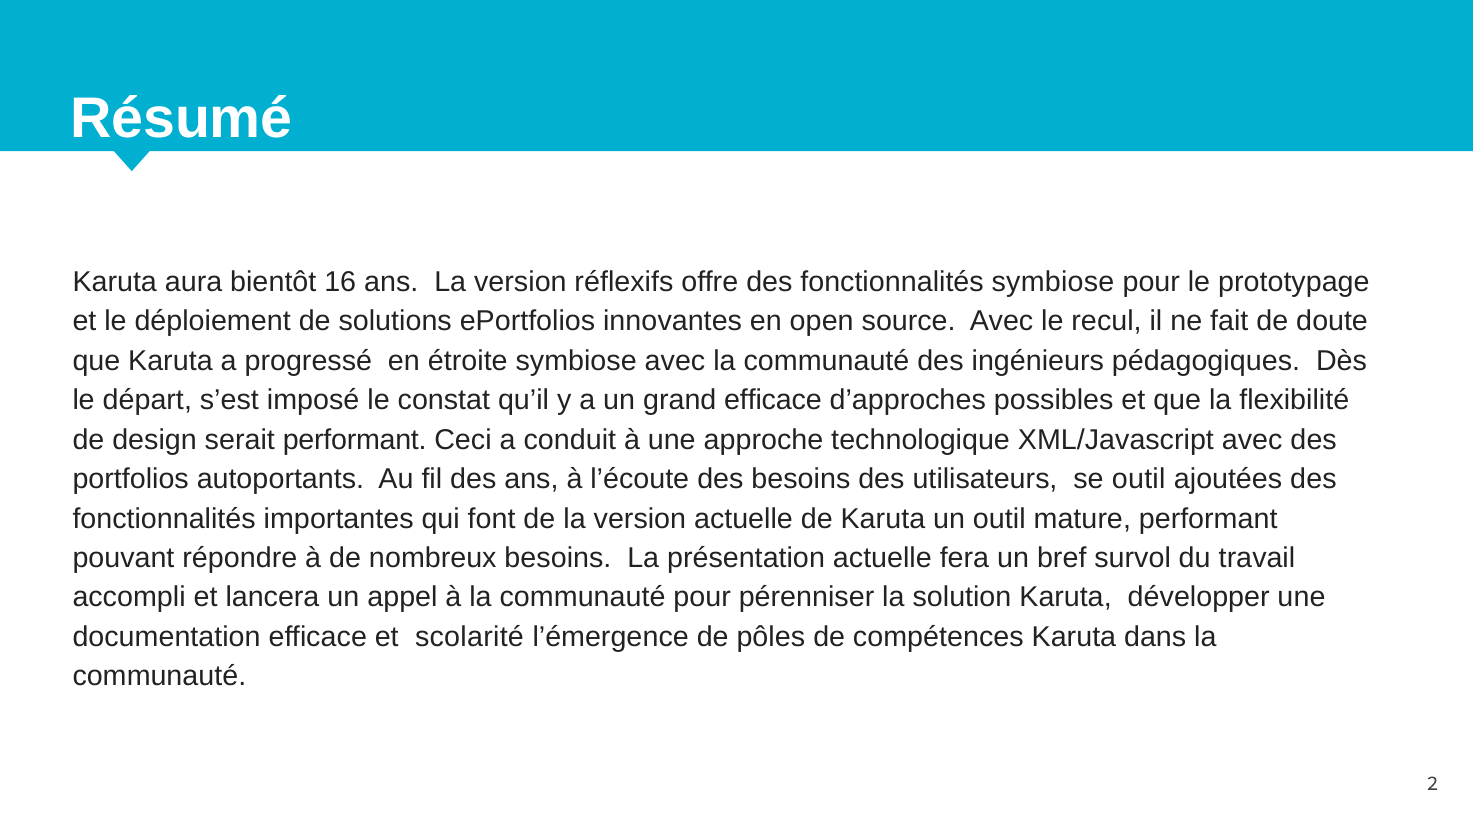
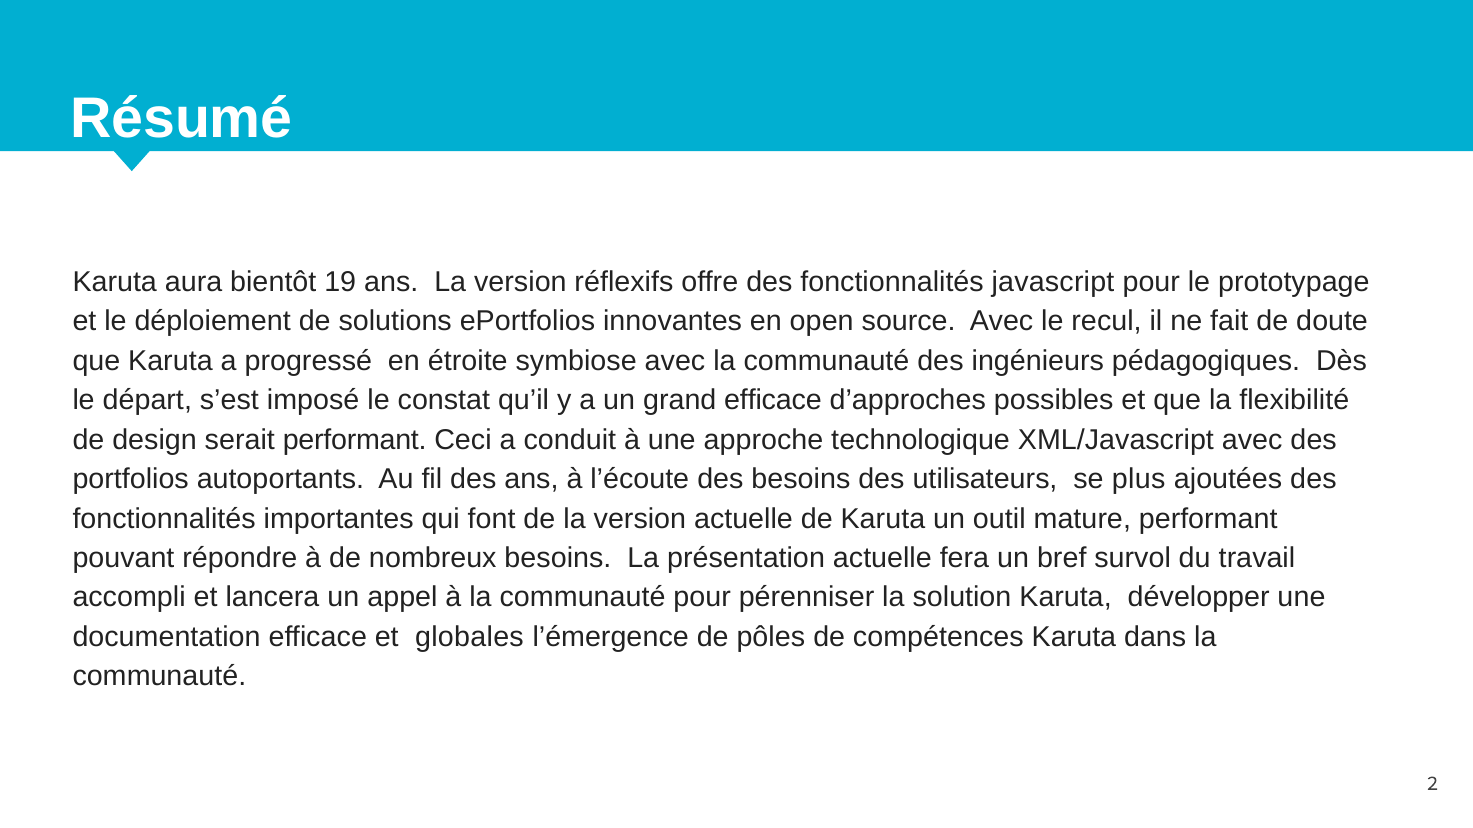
16: 16 -> 19 (340, 282)
fonctionnalités symbiose: symbiose -> javascript (1053, 282)
se outil: outil -> plus (1139, 479)
scolarité: scolarité -> globales (469, 637)
